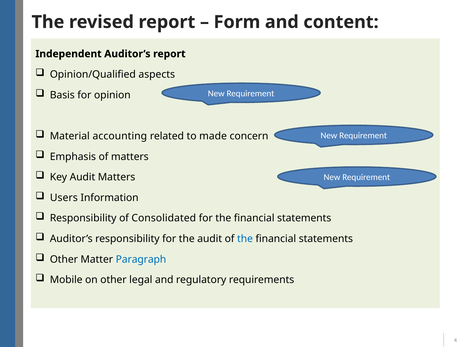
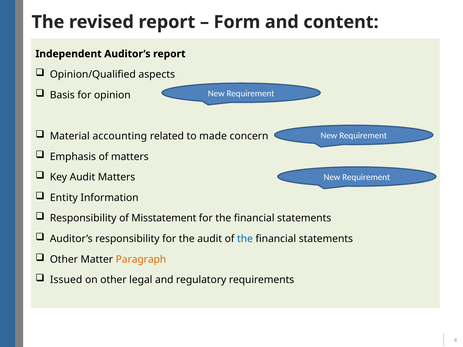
Users: Users -> Entity (64, 198)
Consolidated: Consolidated -> Misstatement (164, 218)
Paragraph colour: blue -> orange (141, 260)
Mobile: Mobile -> Issued (66, 280)
